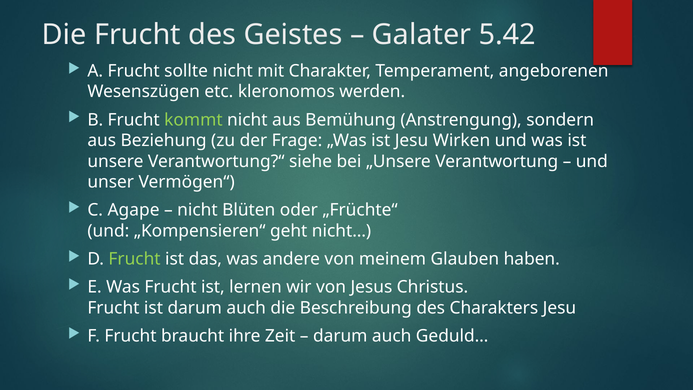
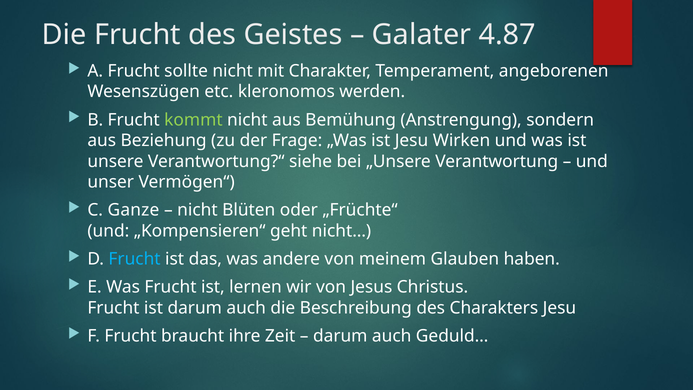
5.42: 5.42 -> 4.87 (507, 35)
Agape: Agape -> Ganze (133, 210)
Frucht colour: light green -> light blue (135, 259)
